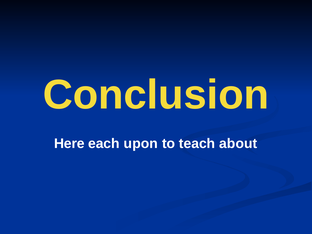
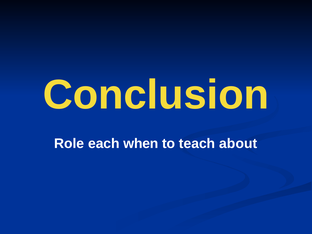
Here: Here -> Role (69, 143)
upon: upon -> when (141, 143)
